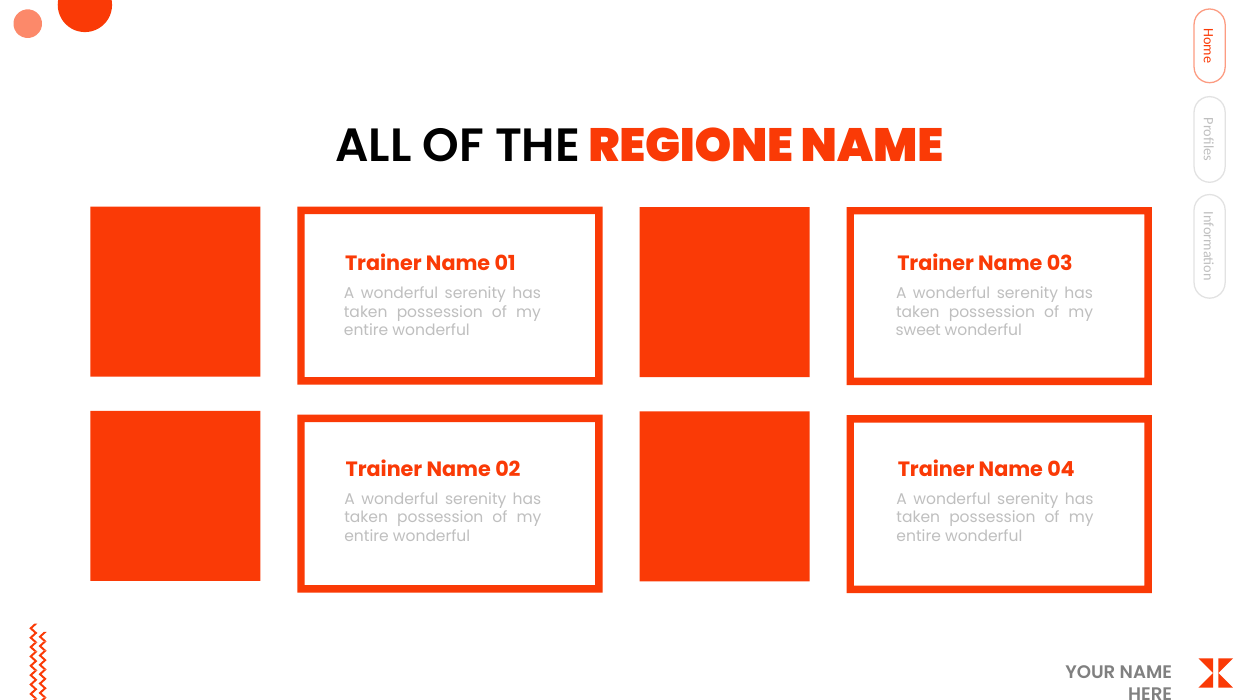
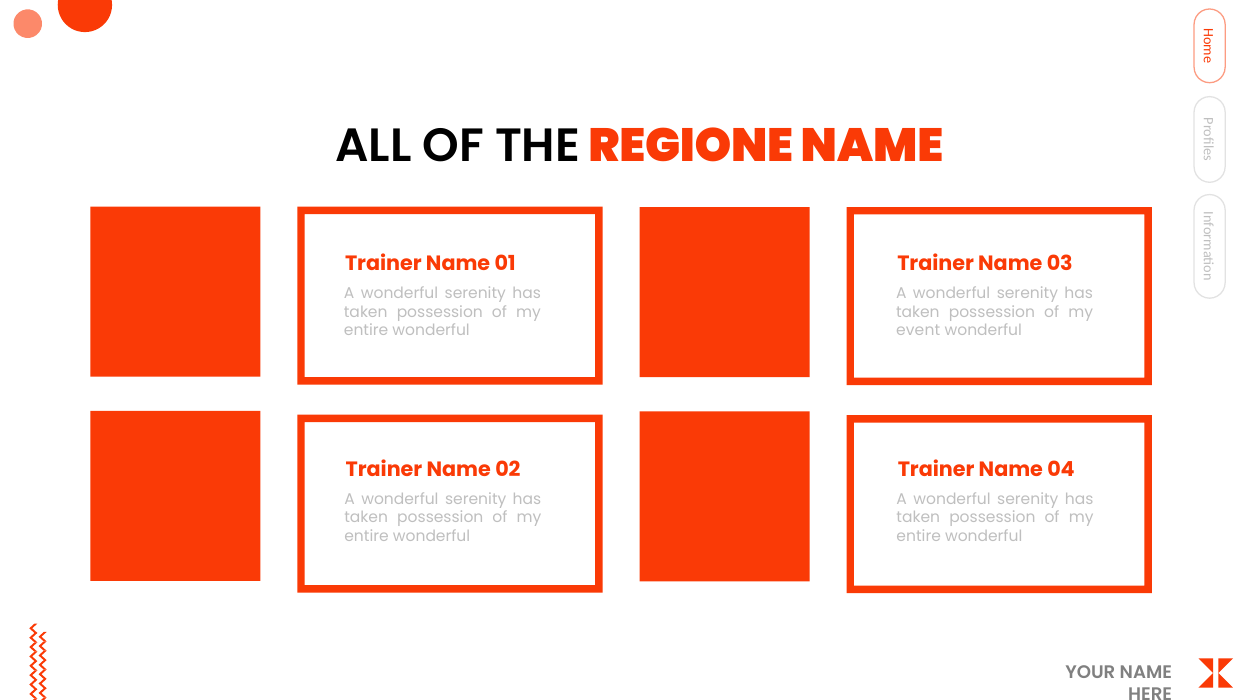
sweet: sweet -> event (918, 331)
